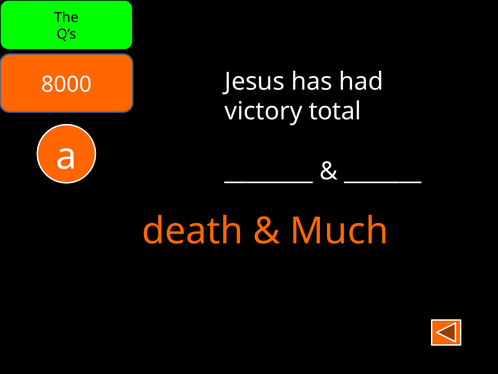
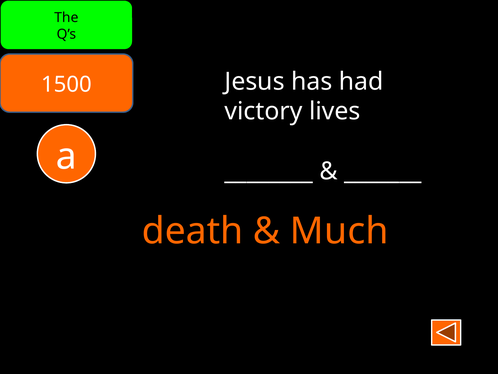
8000: 8000 -> 1500 (66, 85)
total: total -> lives (335, 111)
